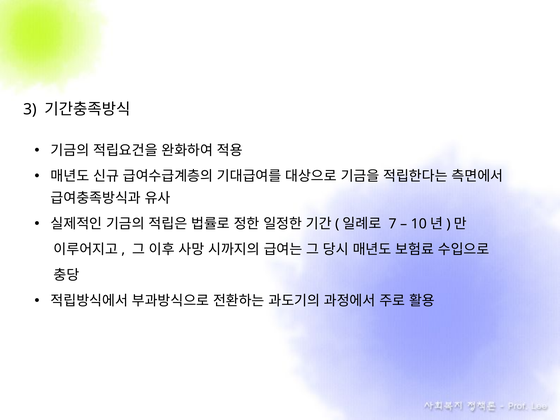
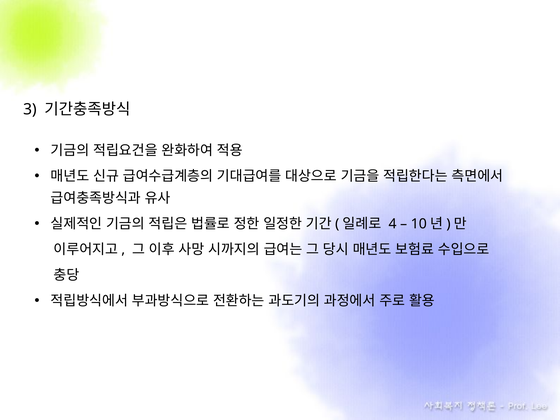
7: 7 -> 4 (393, 224)
